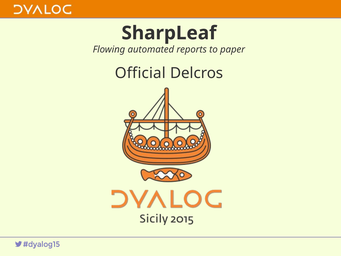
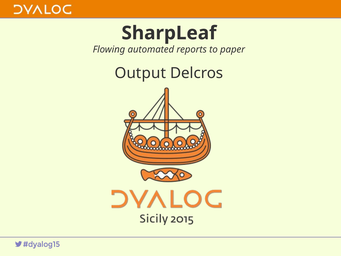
Official: Official -> Output (140, 73)
